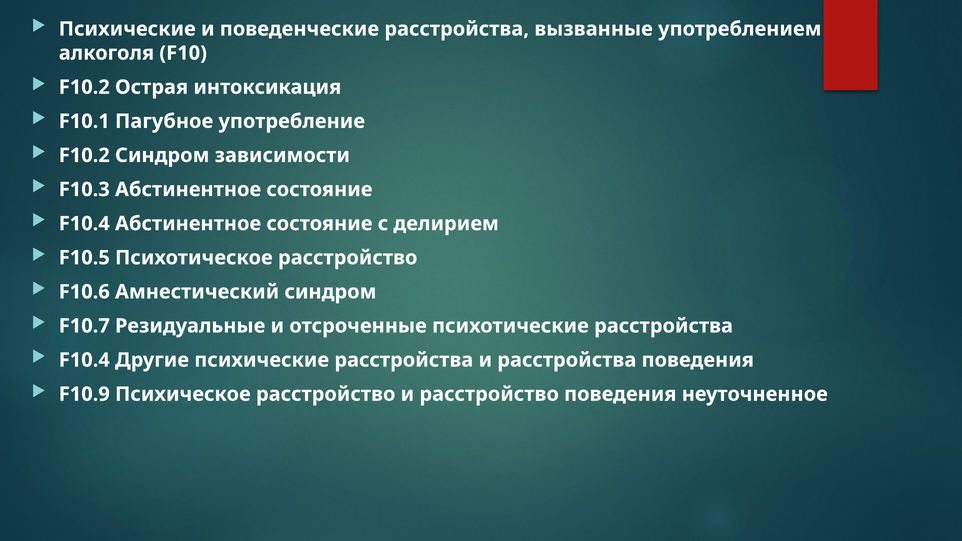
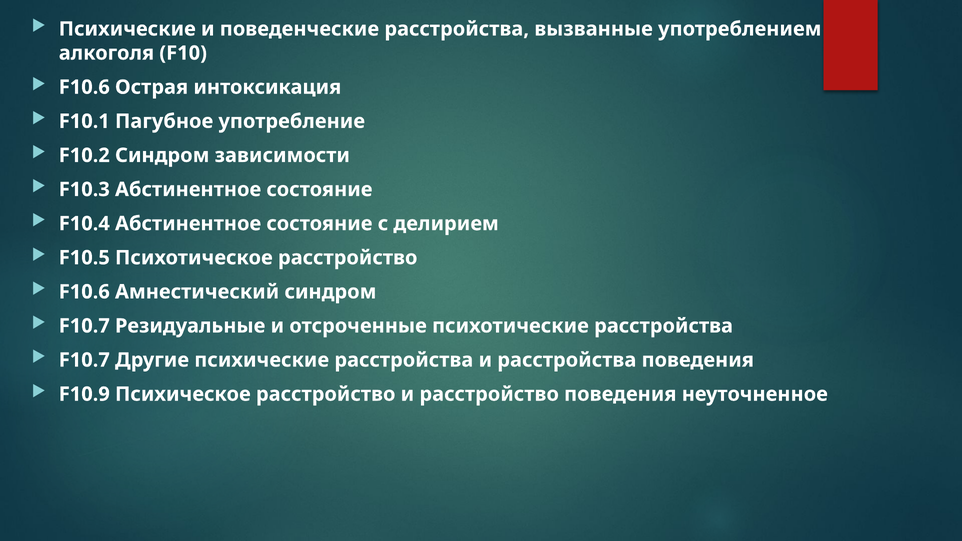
F10.2: F10.2 -> F10.6 (84, 87)
F10.4: F10.4 -> F10.7 (84, 360)
